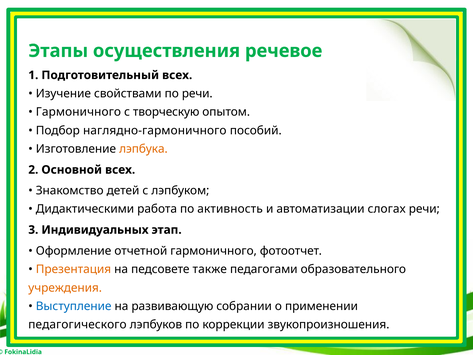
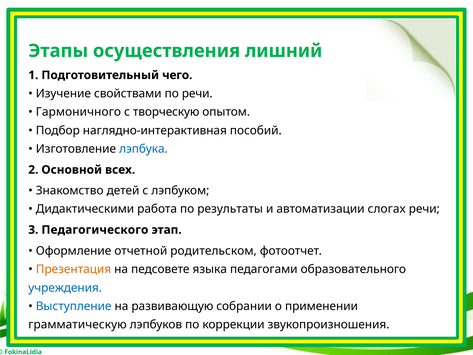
речевое: речевое -> лишний (284, 51)
Подготовительный всех: всех -> чего (177, 75)
наглядно-гармоничного: наглядно-гармоничного -> наглядно-интерактивная (155, 130)
лэпбука colour: orange -> blue (143, 149)
активность: активность -> результаты (230, 209)
Индивидуальных: Индивидуальных -> Педагогического (95, 230)
отчетной гармоничного: гармоничного -> родительском (214, 251)
также: также -> языка (210, 269)
учреждения colour: orange -> blue (65, 288)
педагогического: педагогического -> грамматическую (77, 324)
